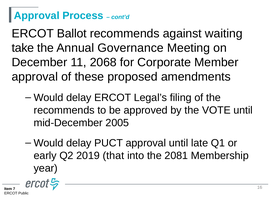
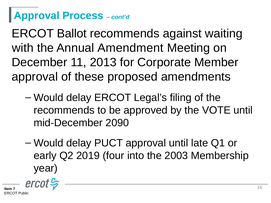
take: take -> with (23, 48)
Governance: Governance -> Amendment (131, 48)
2068: 2068 -> 2013 (103, 62)
2005: 2005 -> 2090 (117, 123)
that: that -> four (113, 156)
2081: 2081 -> 2003 (176, 156)
